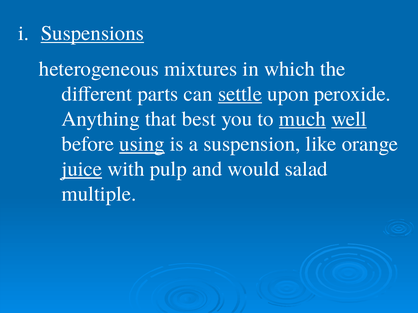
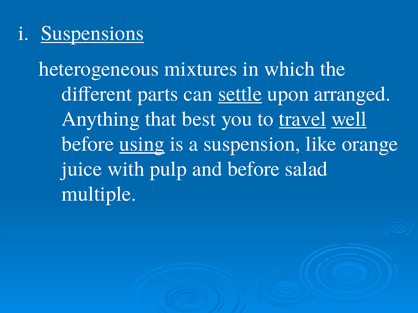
peroxide: peroxide -> arranged (352, 94)
much: much -> travel (303, 119)
juice underline: present -> none (82, 169)
and would: would -> before (254, 169)
